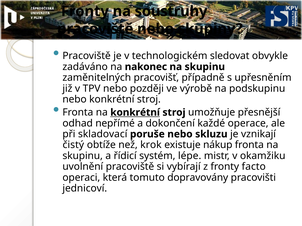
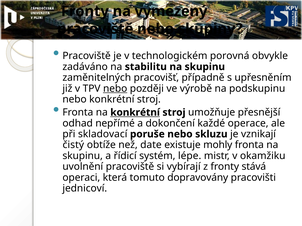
soustruhy: soustruhy -> vymezený (171, 11)
sledovat: sledovat -> porovná (230, 56)
nakonec: nakonec -> stabilitu (146, 67)
nebo underline: none -> present (115, 89)
krok: krok -> date (151, 145)
nákup: nákup -> mohly (218, 145)
facto: facto -> stává (254, 167)
